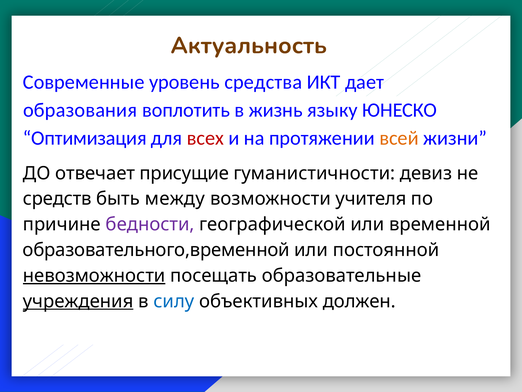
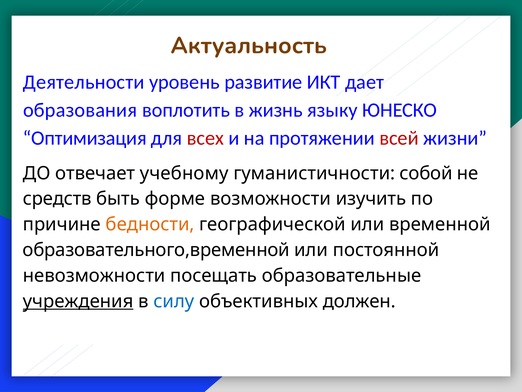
Современные: Современные -> Деятельности (84, 82)
средства: средства -> развитие (263, 82)
всей colour: orange -> red (399, 138)
присущие: присущие -> учебному (184, 173)
девиз: девиз -> собой (426, 173)
между: между -> форме (175, 199)
учителя: учителя -> изучить (371, 199)
бедности colour: purple -> orange (150, 224)
невозможности underline: present -> none (94, 275)
